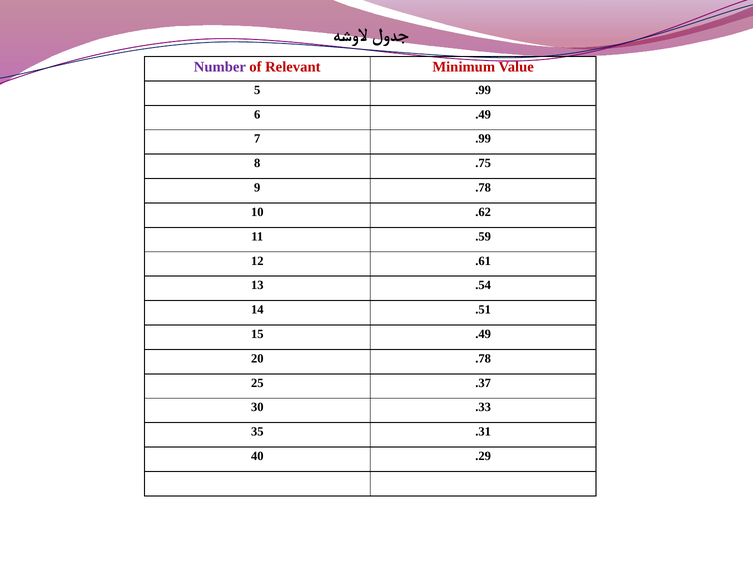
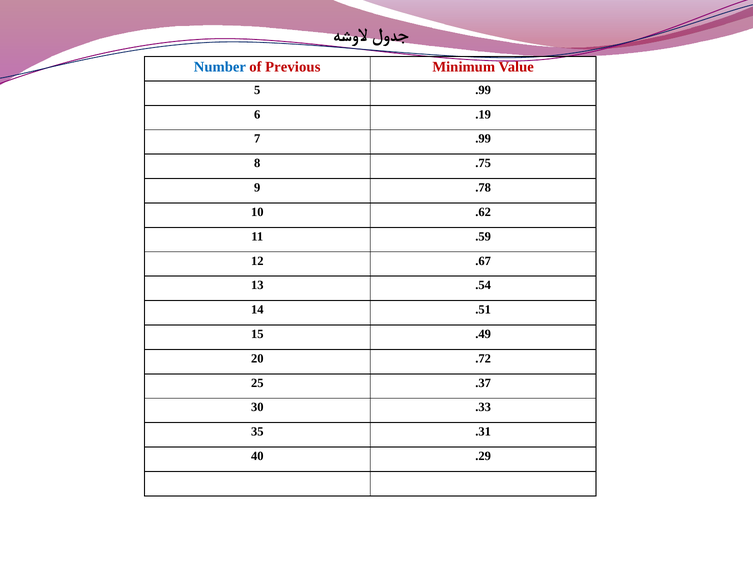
Number colour: purple -> blue (220, 67)
Relevant: Relevant -> Previous (293, 67)
6 .49: .49 -> .19 (483, 114)
.61: .61 -> .67 (483, 261)
20 .78: .78 -> .72 (483, 358)
